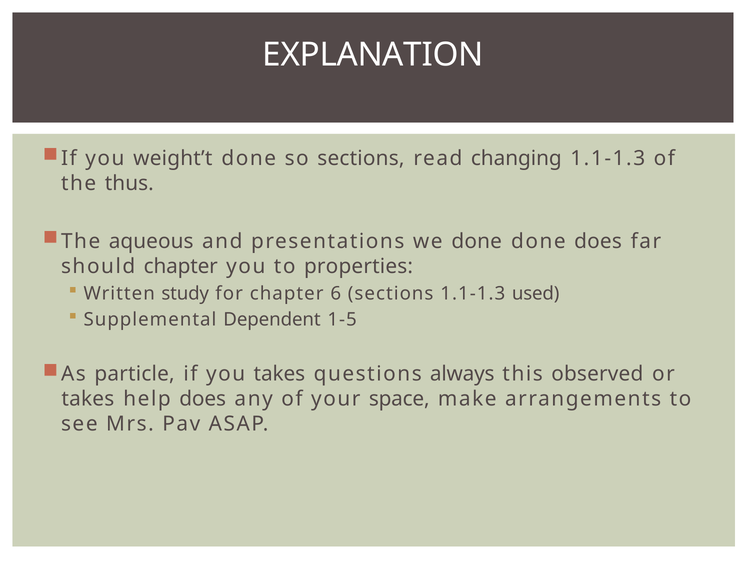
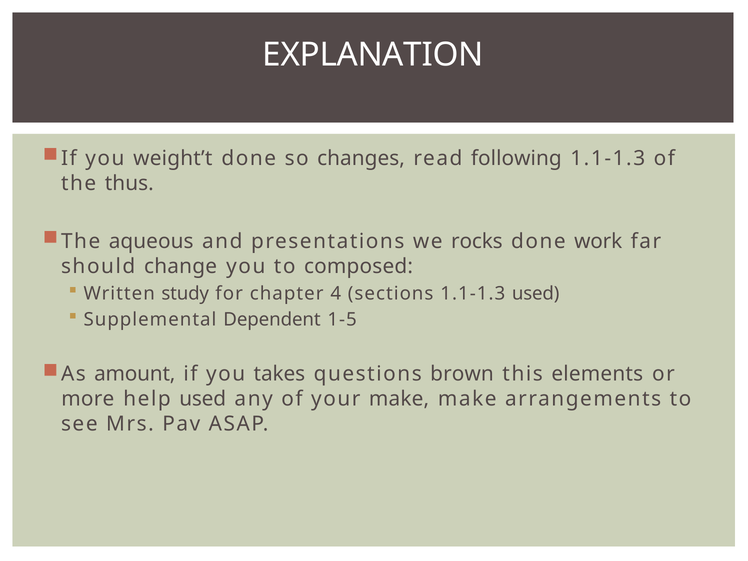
so sections: sections -> changes (361, 158)
changing: changing -> following (516, 158)
we done: done -> rocks (477, 241)
done does: does -> work (598, 241)
should chapter: chapter -> change (181, 266)
properties: properties -> composed (359, 266)
6: 6 -> 4 (336, 294)
particle: particle -> amount (135, 374)
always: always -> brown (462, 374)
observed: observed -> elements (597, 374)
takes: takes -> more (88, 399)
help does: does -> used (203, 399)
your space: space -> make (399, 399)
